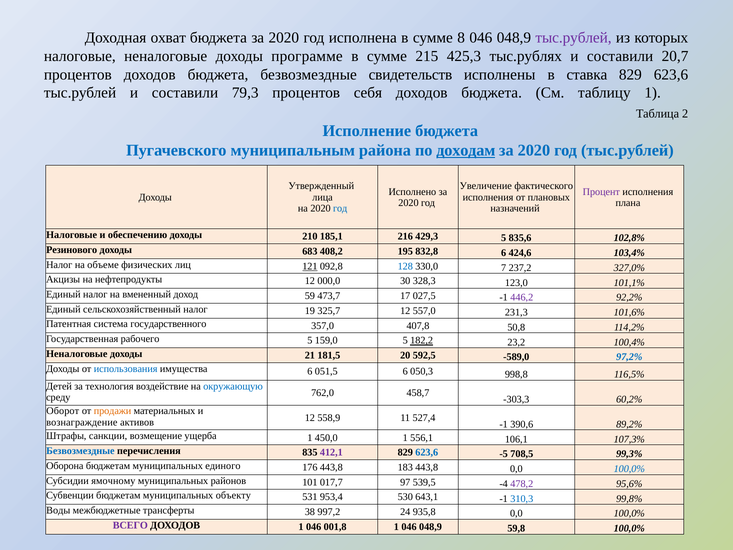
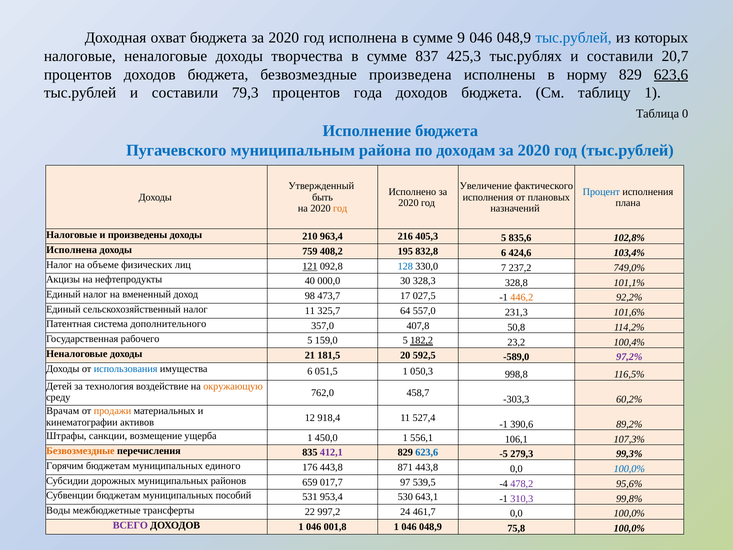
8: 8 -> 9 (461, 38)
тыс.рублей colour: purple -> blue (574, 38)
программе: программе -> творчества (307, 56)
215: 215 -> 837 (427, 56)
свидетельств: свидетельств -> произведена (410, 74)
ставка: ставка -> норму (587, 74)
623,6 underline: none -> present (671, 74)
себя: себя -> года (368, 93)
2: 2 -> 0 (685, 113)
доходам underline: present -> none (466, 150)
Процент colour: purple -> blue (601, 192)
лица: лица -> быть (323, 197)
год colour: blue -> orange (340, 208)
обеспечению: обеспечению -> произведены (138, 235)
185,1: 185,1 -> 963,4 (331, 236)
429,3: 429,3 -> 405,3 (427, 236)
Резинового: Резинового -> Исполнена (72, 250)
683: 683 -> 759 (310, 251)
327,0%: 327,0% -> 749,0% (629, 268)
нефтепродукты 12: 12 -> 40 (310, 281)
123,0: 123,0 -> 328,8 (516, 283)
59: 59 -> 98 (310, 296)
446,2 colour: purple -> orange (522, 297)
налог 19: 19 -> 11 (310, 311)
325,7 12: 12 -> 64 (405, 311)
государственного: государственного -> дополнительного (168, 324)
97,2% colour: blue -> purple (629, 357)
051,5 6: 6 -> 1 (405, 371)
окружающую colour: blue -> orange (233, 386)
Оборот: Оборот -> Врачам (63, 411)
вознаграждение: вознаграждение -> кинематографии (82, 422)
558,9: 558,9 -> 918,4 (329, 418)
Безвозмездные colour: blue -> orange (80, 451)
708,5: 708,5 -> 279,3 (522, 454)
Оборона: Оборона -> Горячим (65, 466)
183: 183 -> 871 (405, 467)
ямочному: ямочному -> дорожных (113, 480)
101: 101 -> 659 (310, 482)
объекту: объекту -> пособий (233, 495)
310,3 colour: blue -> purple (522, 499)
38: 38 -> 22 (310, 512)
935,8: 935,8 -> 461,7 (424, 512)
59,8: 59,8 -> 75,8 (516, 528)
